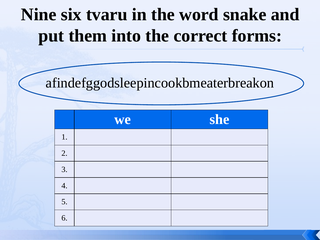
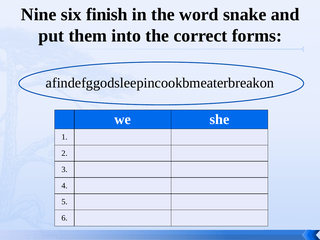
tvaru: tvaru -> finish (107, 15)
